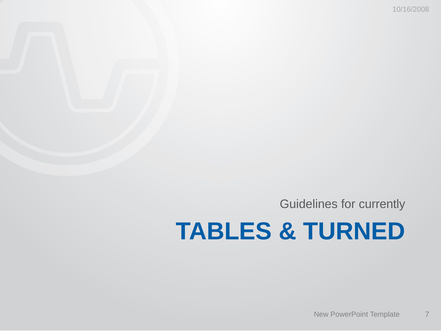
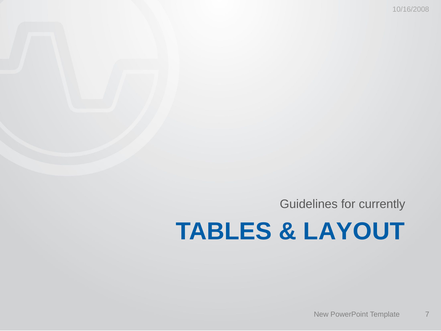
TURNED: TURNED -> LAYOUT (354, 231)
